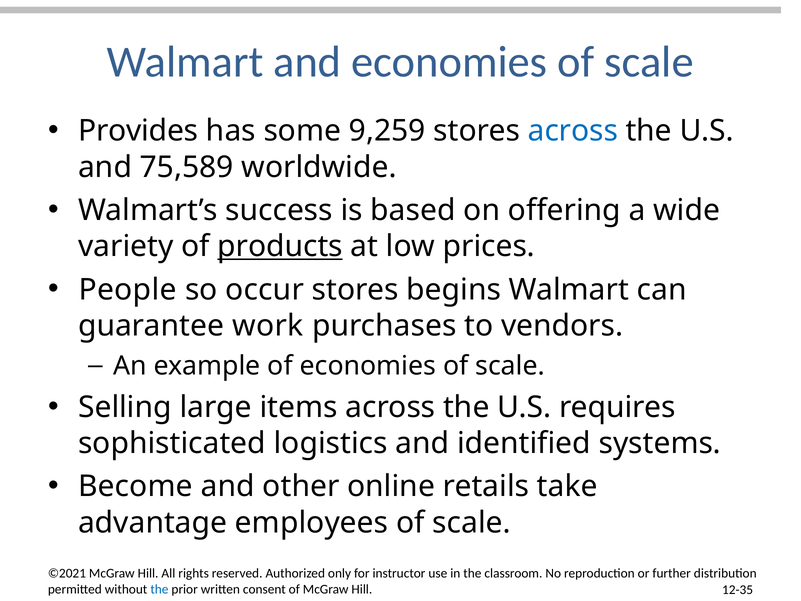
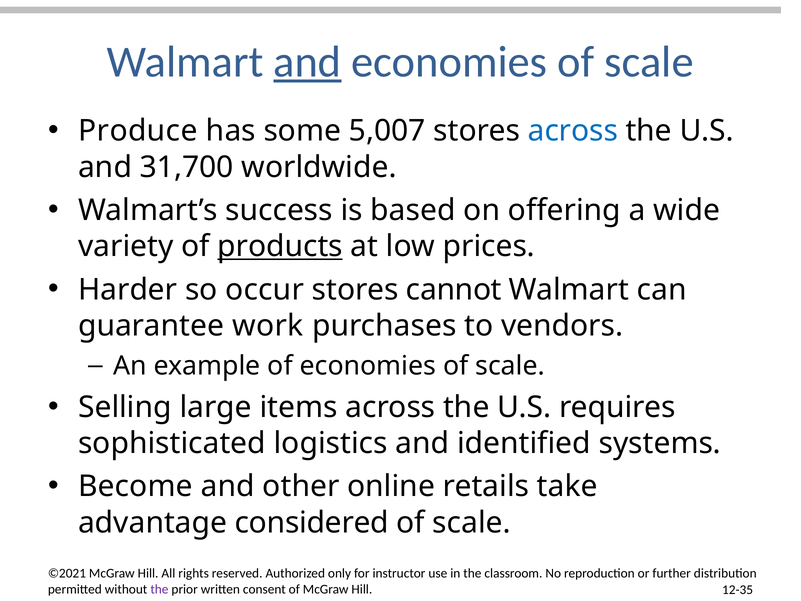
and underline: none -> present (307, 62)
Provides: Provides -> Produce (138, 131)
9,259: 9,259 -> 5,007 (387, 131)
75,589: 75,589 -> 31,700 (187, 167)
People: People -> Harder (128, 290)
begins: begins -> cannot (454, 290)
employees: employees -> considered (312, 522)
the colour: blue -> purple (159, 589)
